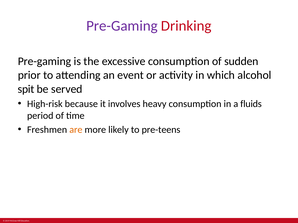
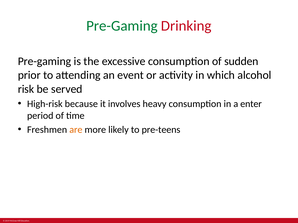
Pre-Gaming colour: purple -> green (122, 26)
spit: spit -> risk (26, 89)
fluids: fluids -> enter (251, 104)
